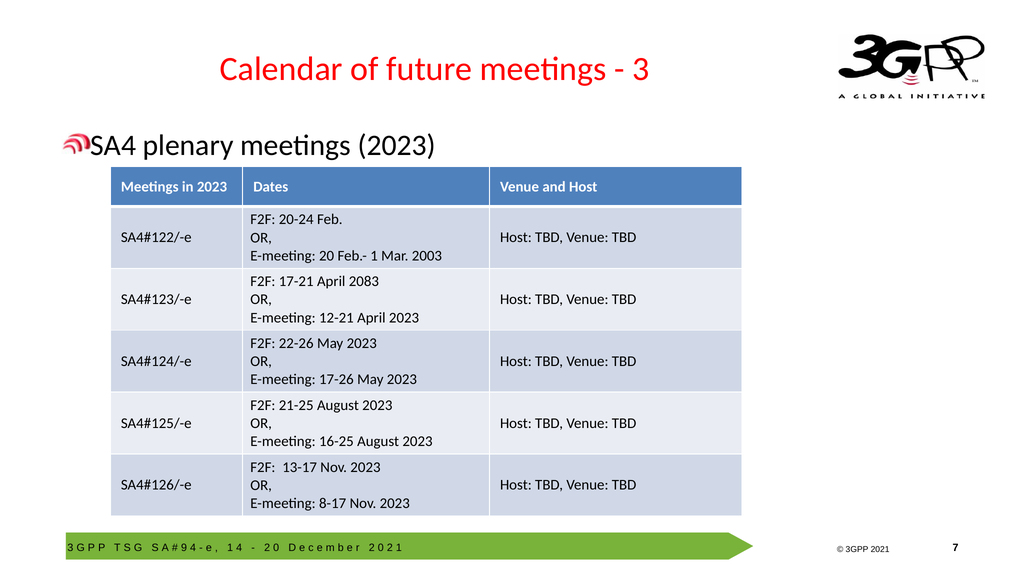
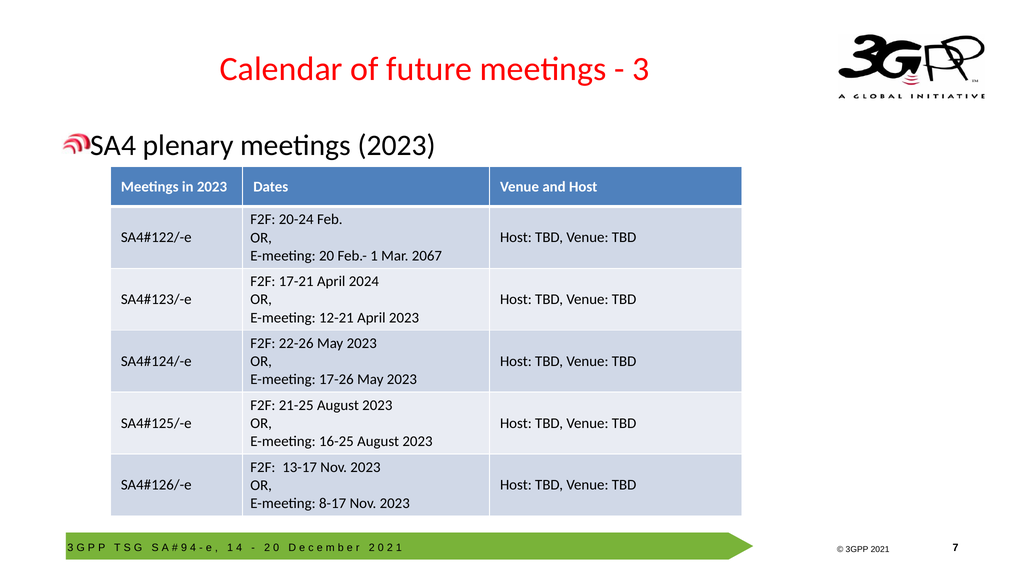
2003: 2003 -> 2067 (427, 256)
2083: 2083 -> 2024 (364, 282)
